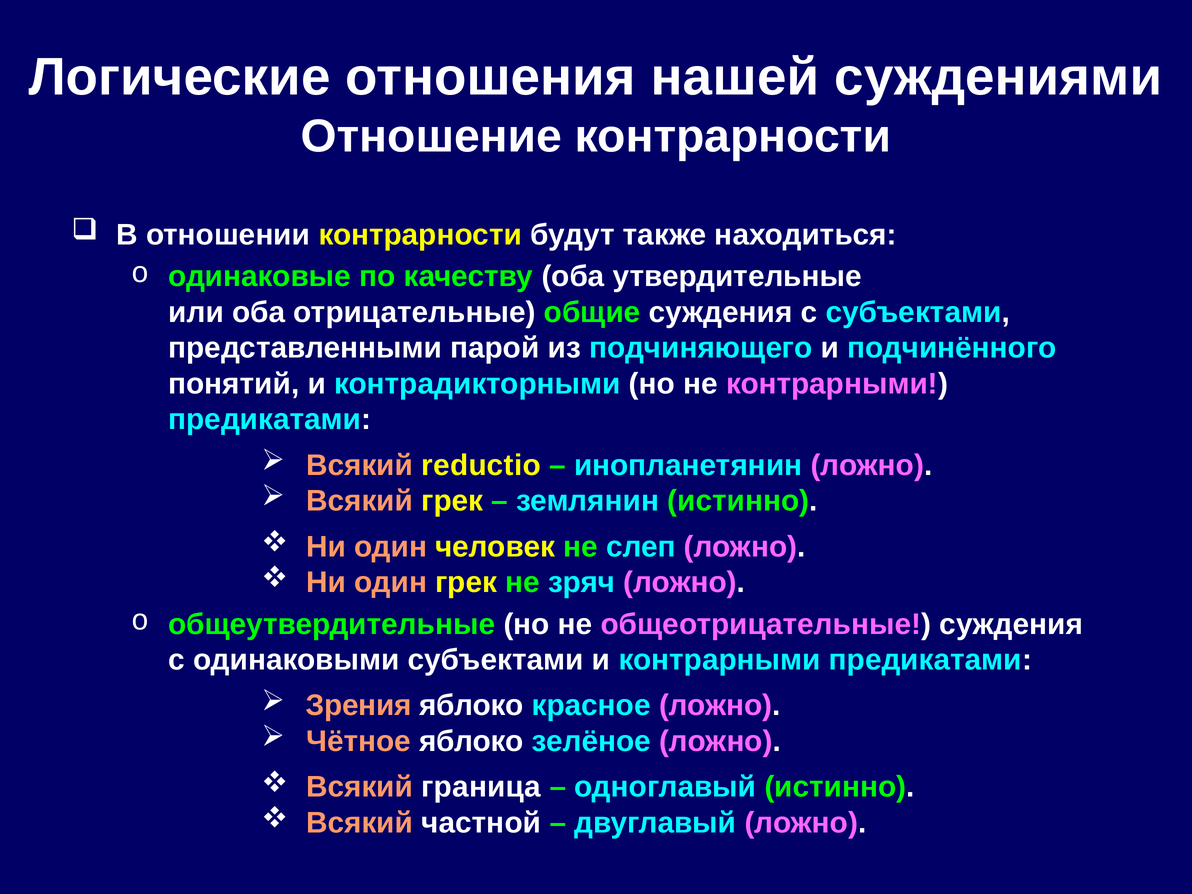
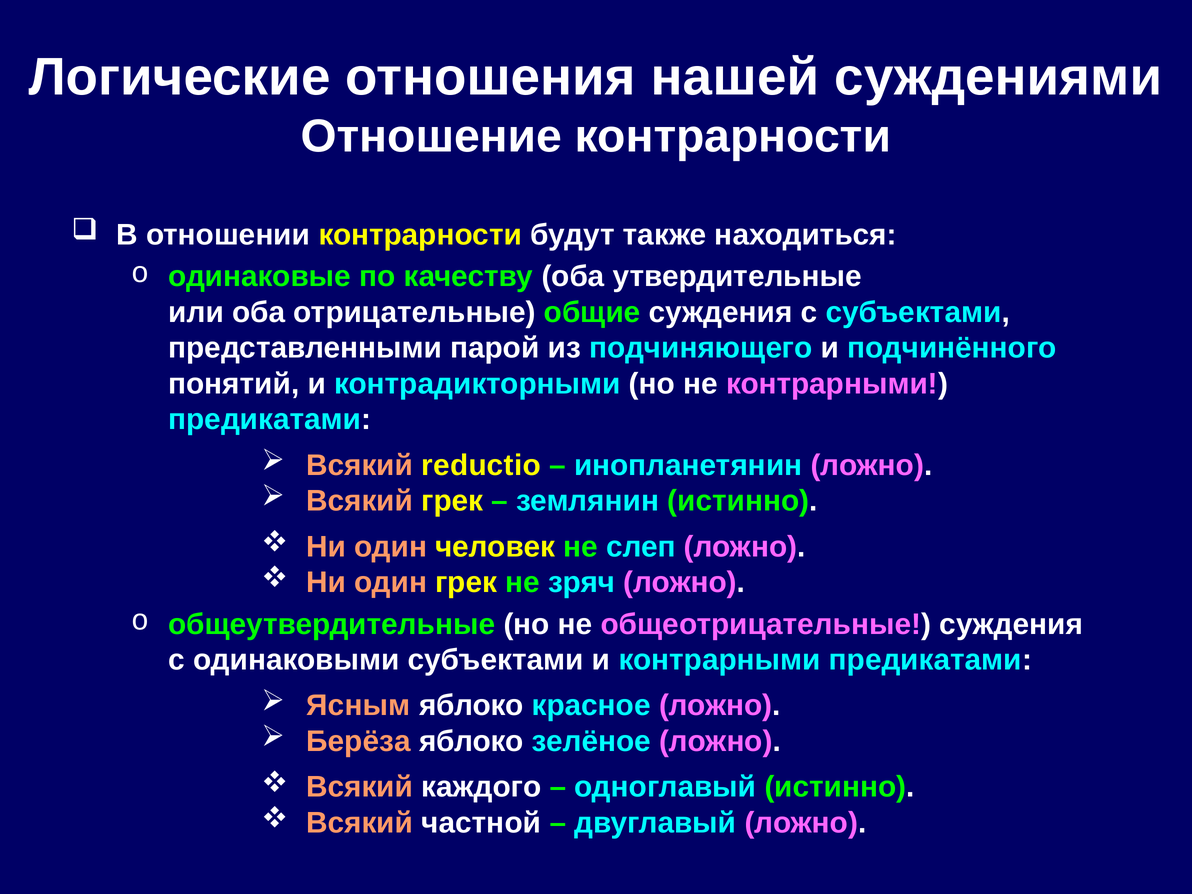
Зрения: Зрения -> Ясным (358, 706)
Чётное: Чётное -> Берёза (358, 741)
граница: граница -> каждого (481, 787)
